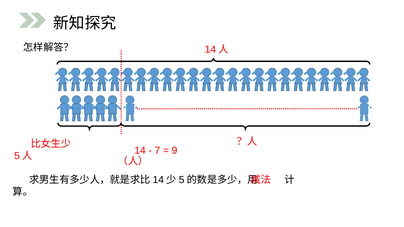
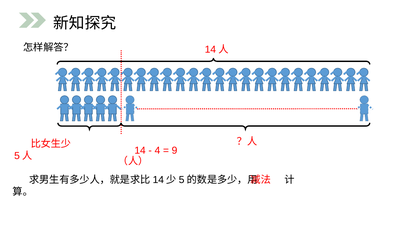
7: 7 -> 4 (157, 151)
